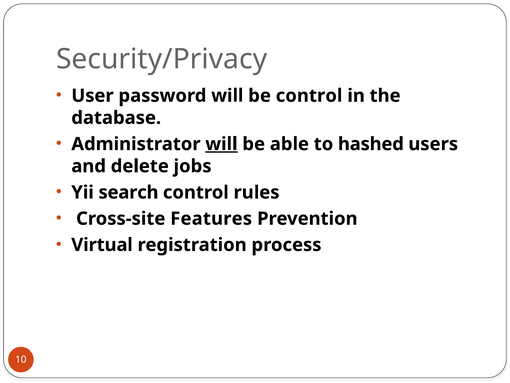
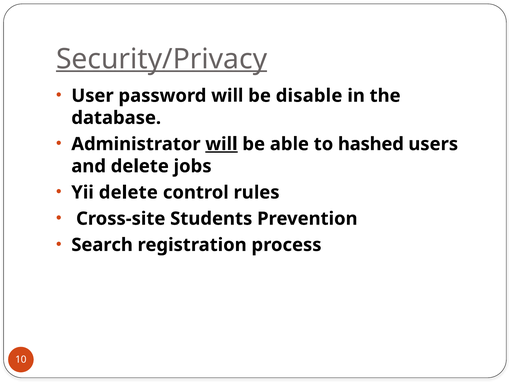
Security/Privacy underline: none -> present (162, 59)
be control: control -> disable (309, 96)
Yii search: search -> delete (128, 192)
Features: Features -> Students (211, 218)
Virtual: Virtual -> Search (102, 245)
